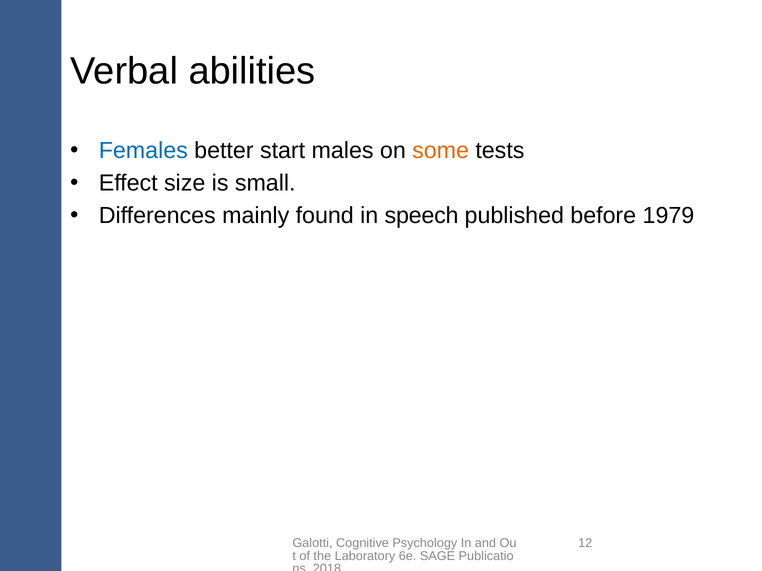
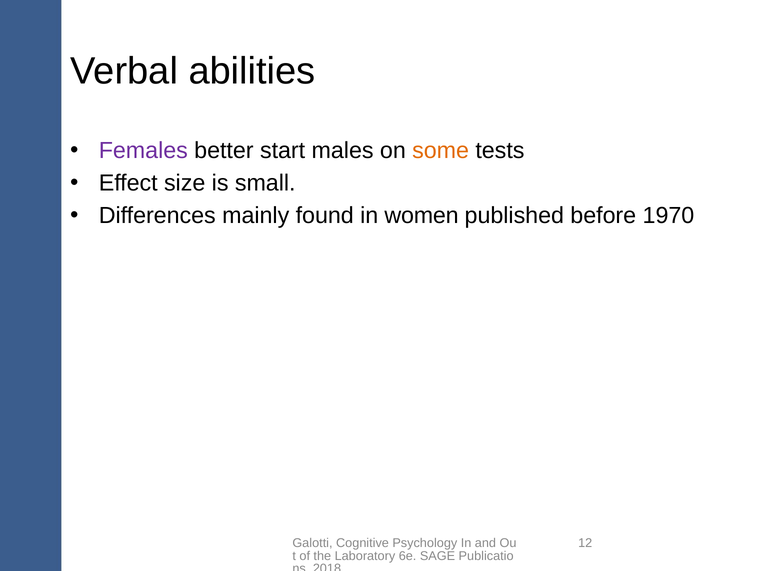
Females colour: blue -> purple (143, 151)
speech: speech -> women (422, 216)
1979: 1979 -> 1970 (668, 216)
